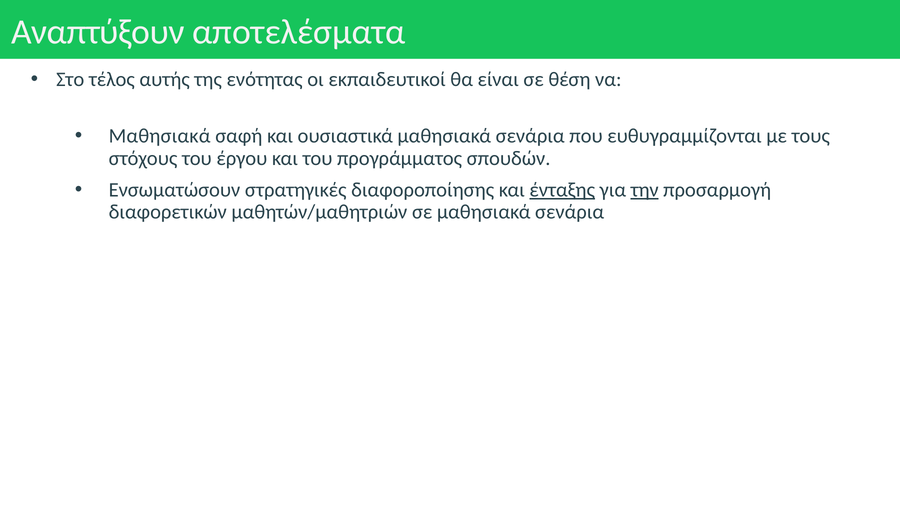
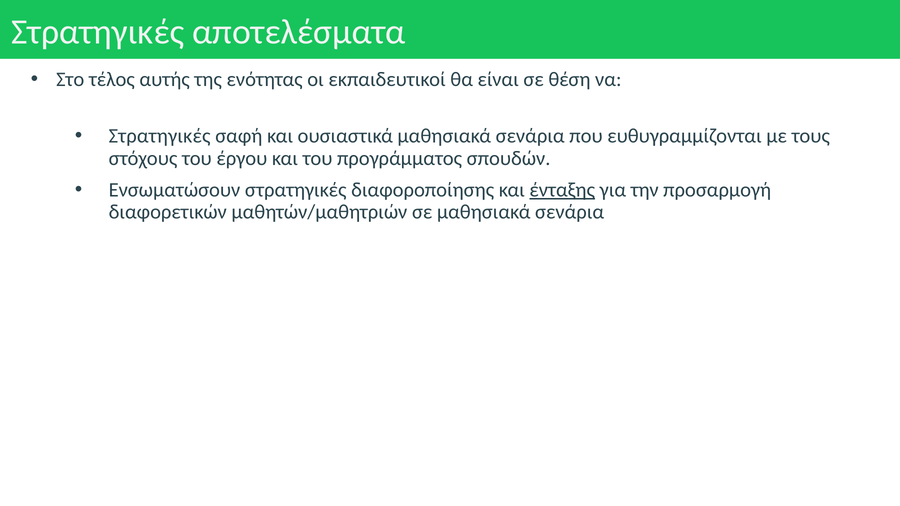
Αναπτύξουν: Αναπτύξουν -> Στρατηγικές (98, 32)
Μαθησιακά: Μαθησιακά -> Στρατηγικές (160, 136)
την underline: present -> none (645, 190)
